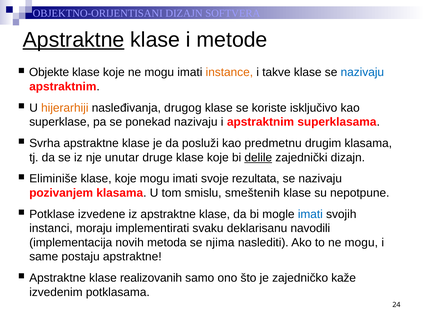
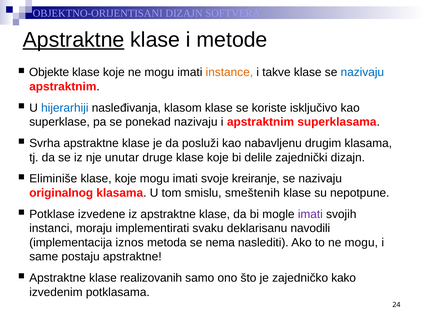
hijerarhiji colour: orange -> blue (65, 108)
drugog: drugog -> klasom (183, 108)
predmetnu: predmetnu -> nabavljenu (273, 144)
delile underline: present -> none (258, 158)
rezultata: rezultata -> kreiranje (256, 179)
pozivanjem: pozivanjem -> originalnog (61, 193)
imati colour: blue -> purple (310, 215)
novih: novih -> iznos (130, 243)
njima: njima -> nema (220, 243)
kaže: kaže -> kako (344, 278)
